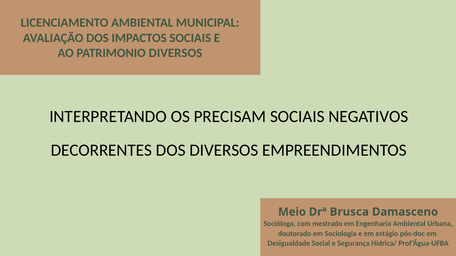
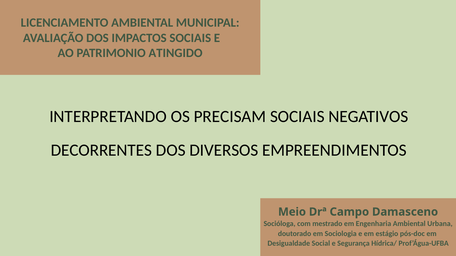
PATRIMONIO DIVERSOS: DIVERSOS -> ATINGIDO (176, 53)
Brusca: Brusca -> Campo (349, 212)
